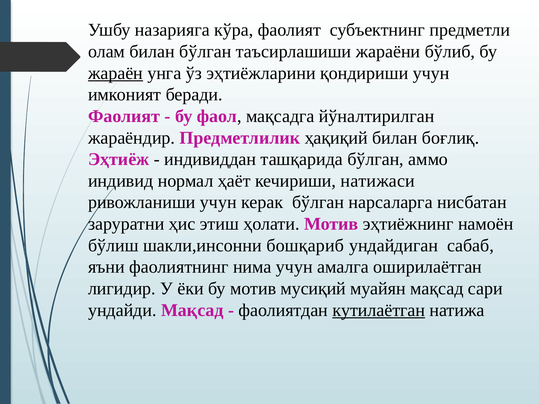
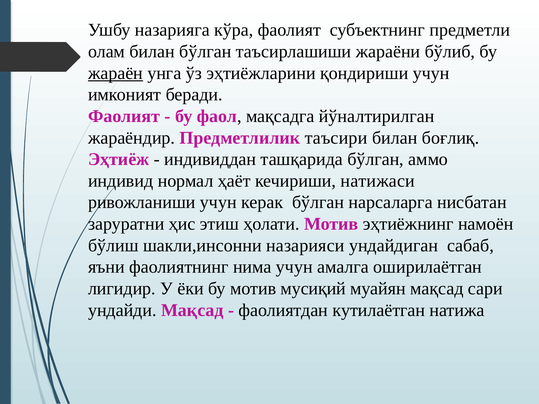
ҳақиқий: ҳақиқий -> таъсири (336, 138)
бошқариб: бошқариб -> назарияси (305, 246)
кутилаётган underline: present -> none (379, 310)
